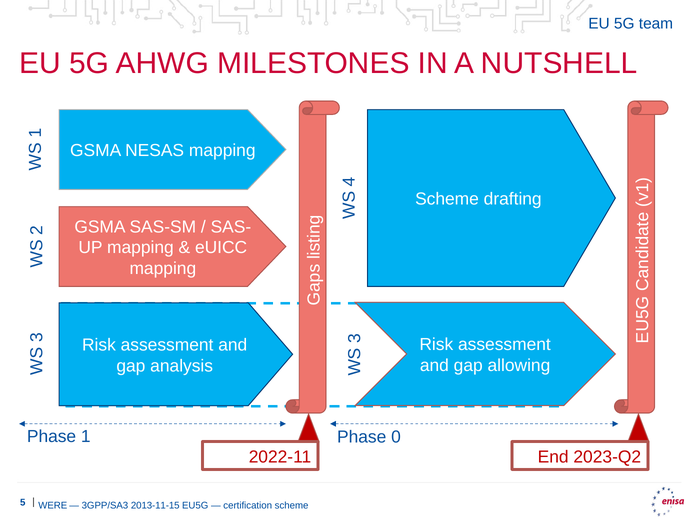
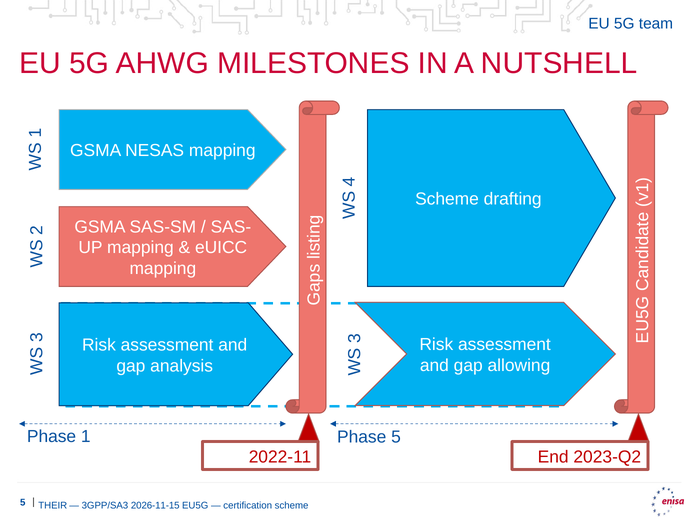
Phase 0: 0 -> 5 (396, 437)
WERE: WERE -> THEIR (53, 505)
2013-11-15: 2013-11-15 -> 2026-11-15 (155, 505)
